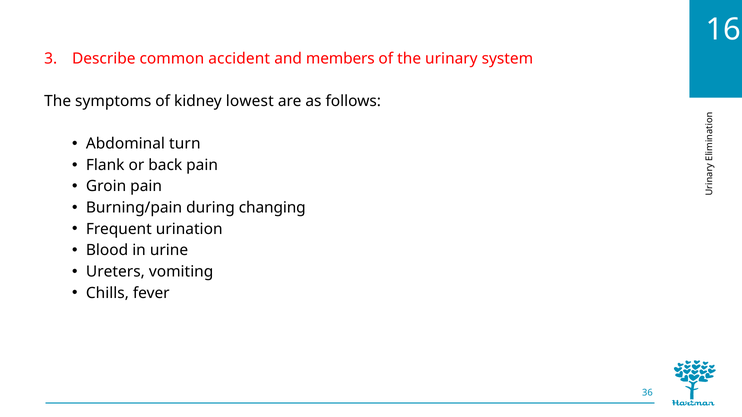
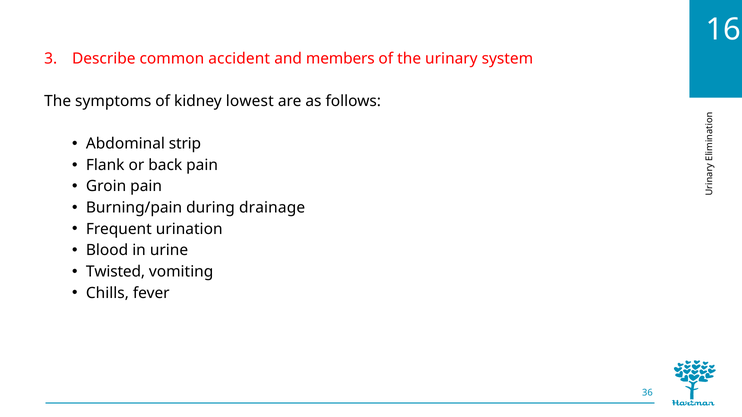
turn: turn -> strip (185, 144)
changing: changing -> drainage (272, 208)
Ureters: Ureters -> Twisted (116, 272)
